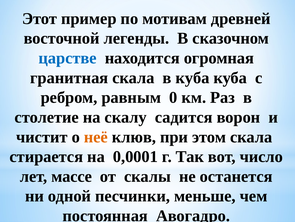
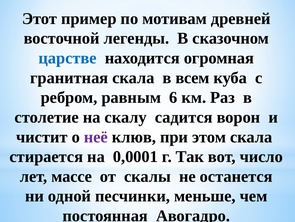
в куба: куба -> всем (193, 78)
0: 0 -> 6 (173, 97)
неё colour: orange -> purple (96, 137)
